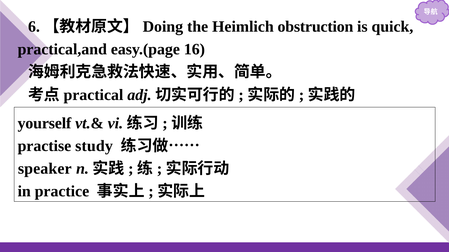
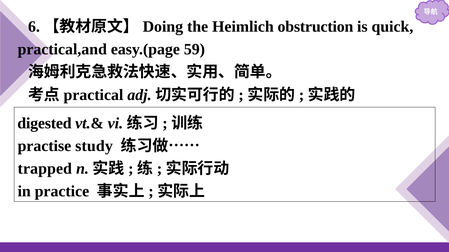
16: 16 -> 59 (194, 49)
yourself: yourself -> digested (44, 123)
speaker: speaker -> trapped (45, 169)
